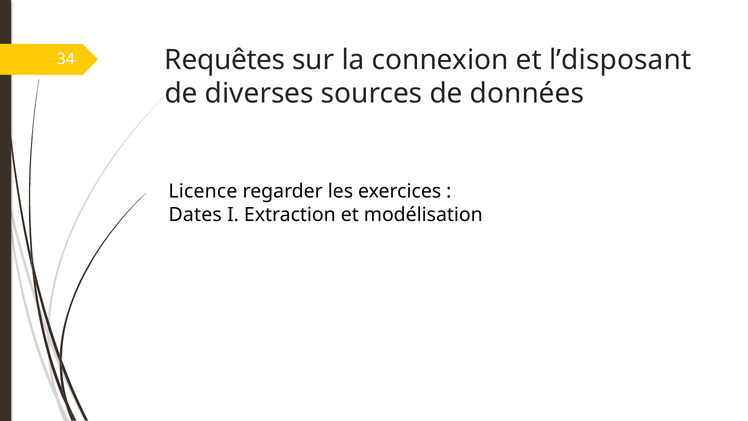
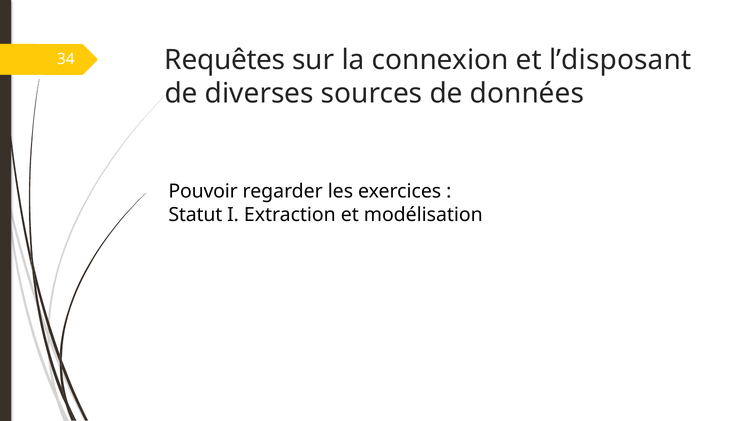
Licence: Licence -> Pouvoir (203, 191)
Dates: Dates -> Statut (195, 215)
